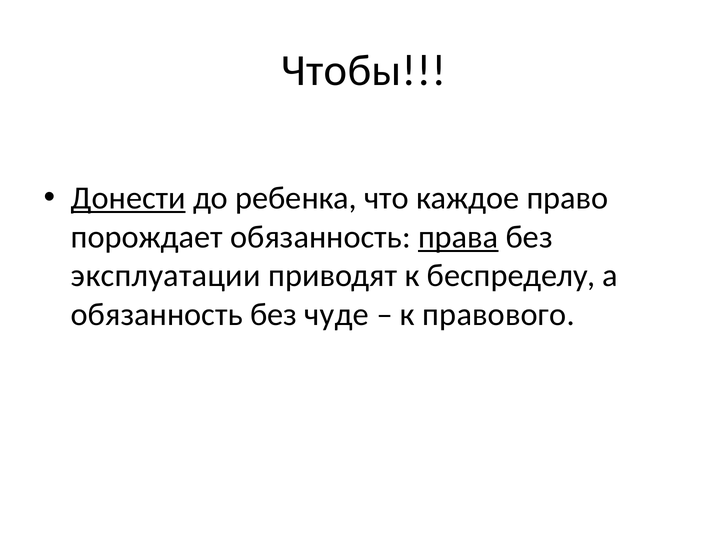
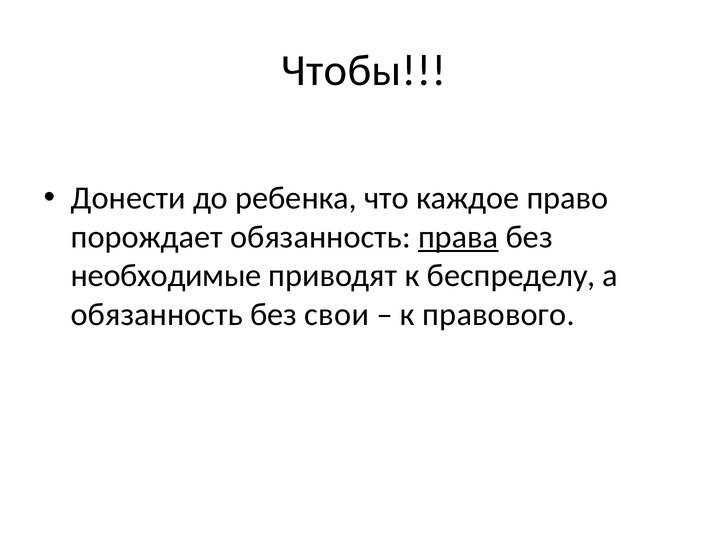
Донести underline: present -> none (128, 198)
эксплуатации: эксплуатации -> необходимые (166, 276)
чуде: чуде -> свои (337, 315)
